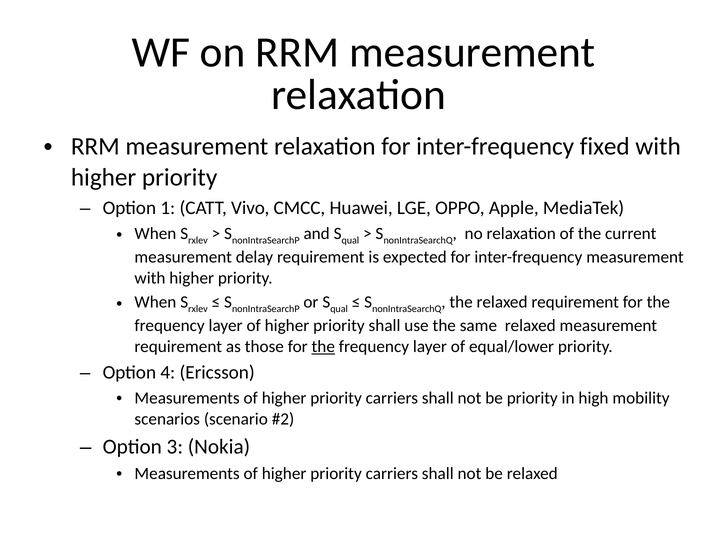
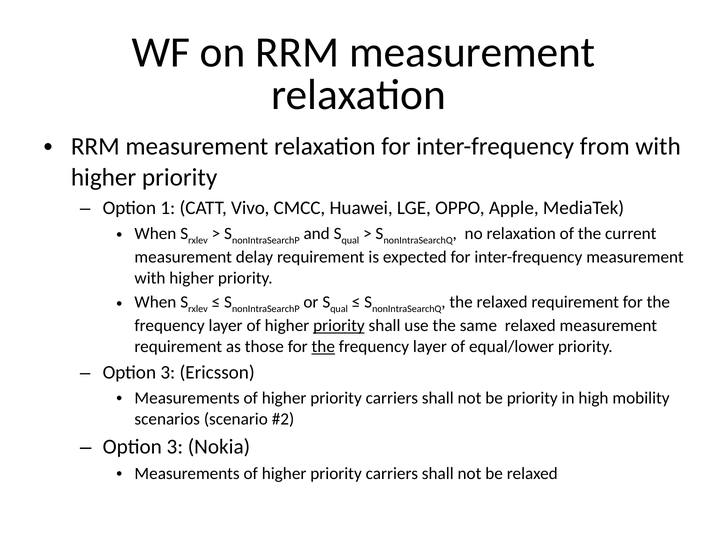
fixed: fixed -> from (605, 147)
priority underline: none -> present (339, 326)
4: 4 -> 3 (168, 373)
